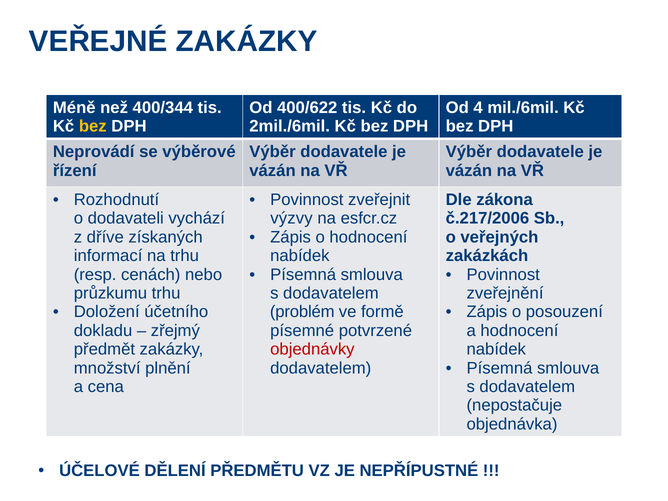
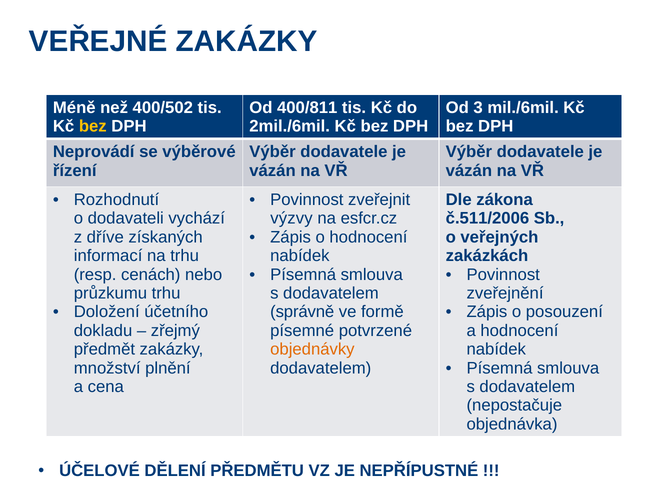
400/344: 400/344 -> 400/502 (163, 108)
400/622: 400/622 -> 400/811 (307, 108)
4: 4 -> 3 (478, 108)
č.217/2006: č.217/2006 -> č.511/2006 (487, 218)
problém: problém -> správně (302, 312)
objednávky colour: red -> orange (312, 349)
